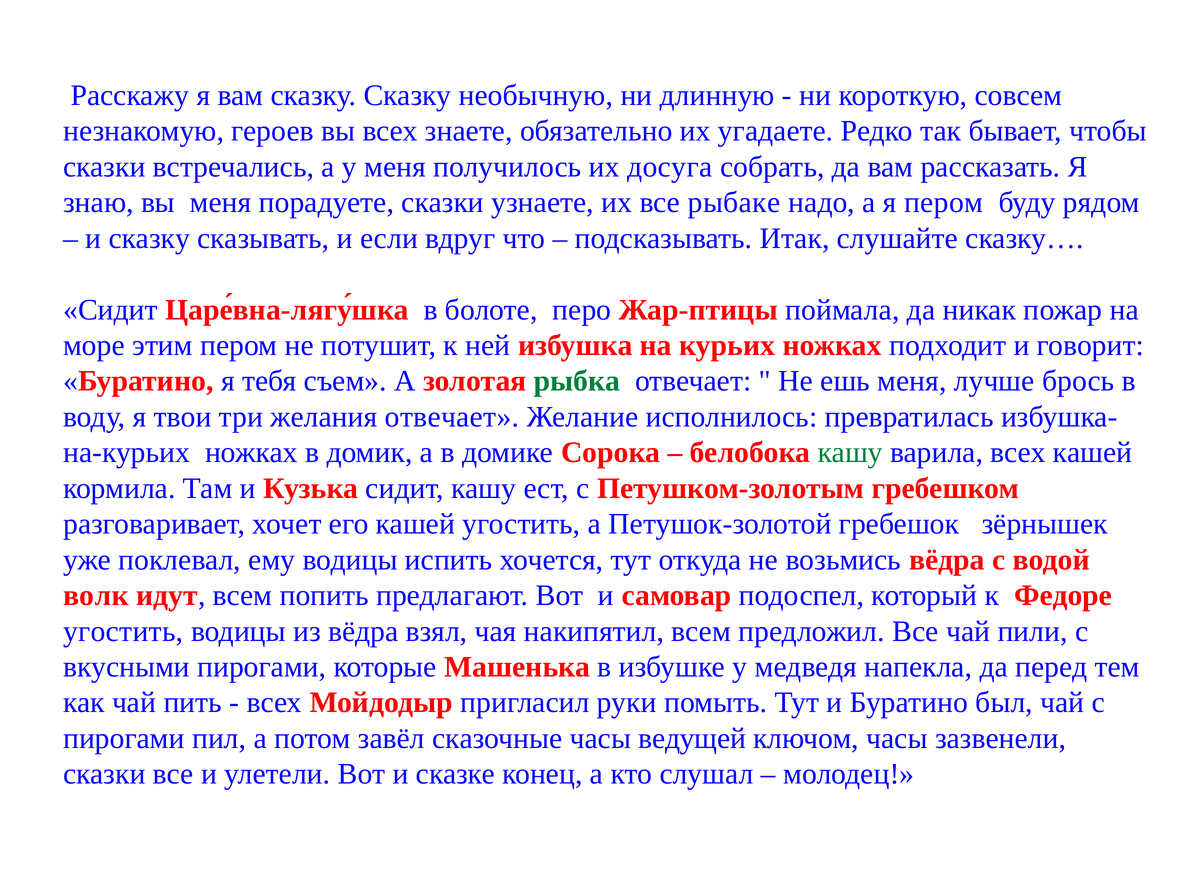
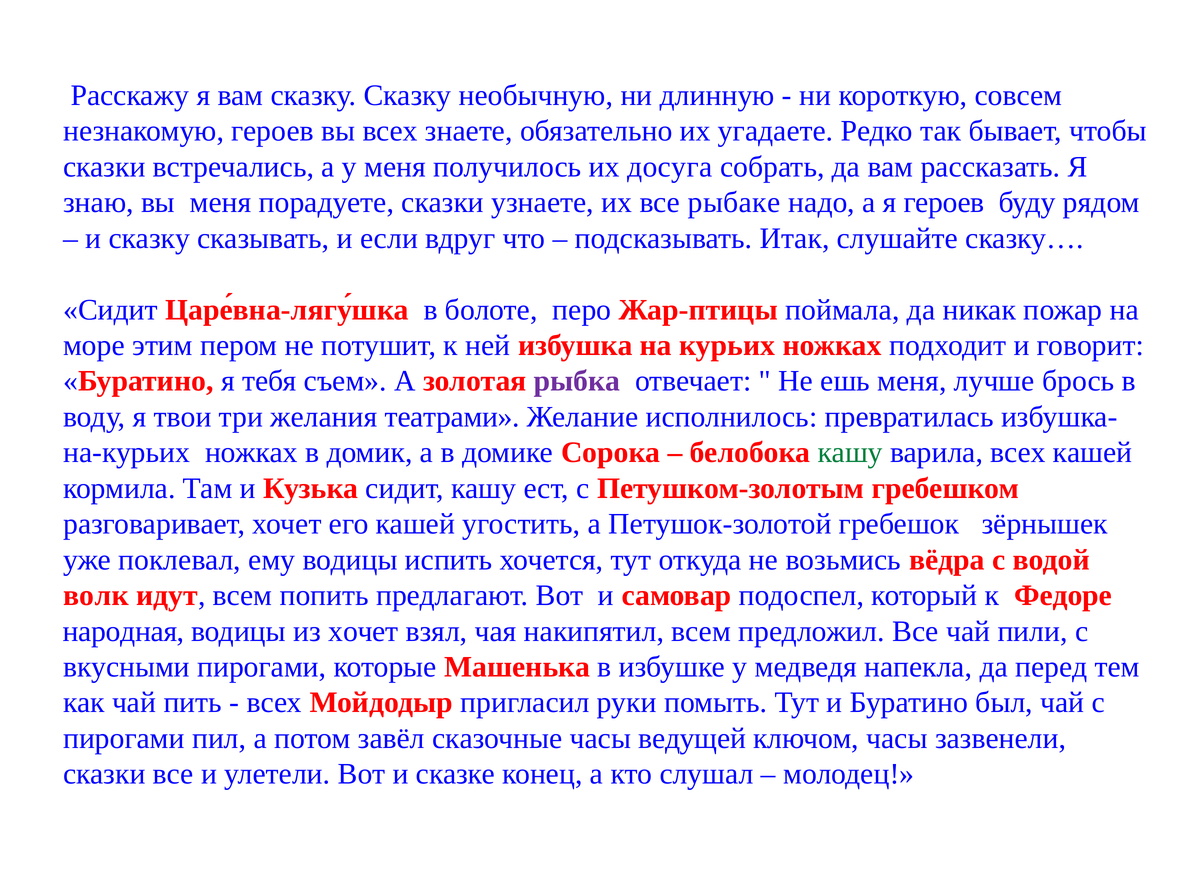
я пером: пером -> героев (944, 202)
рыбка colour: green -> purple (577, 381)
желания отвечает: отвечает -> театрами (452, 417)
угостить: угостить -> народная (124, 631)
из вёдра: вёдра -> хочет (363, 631)
